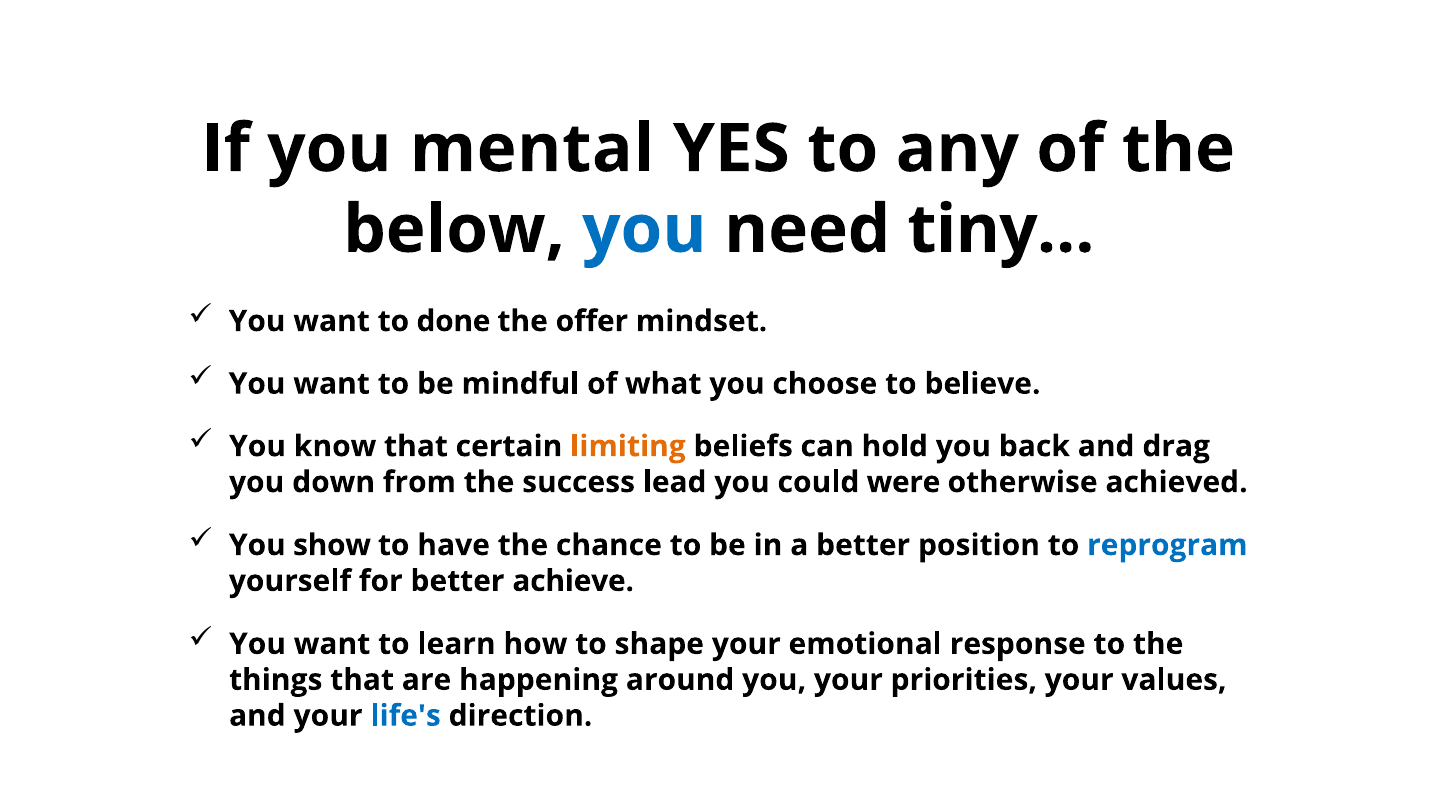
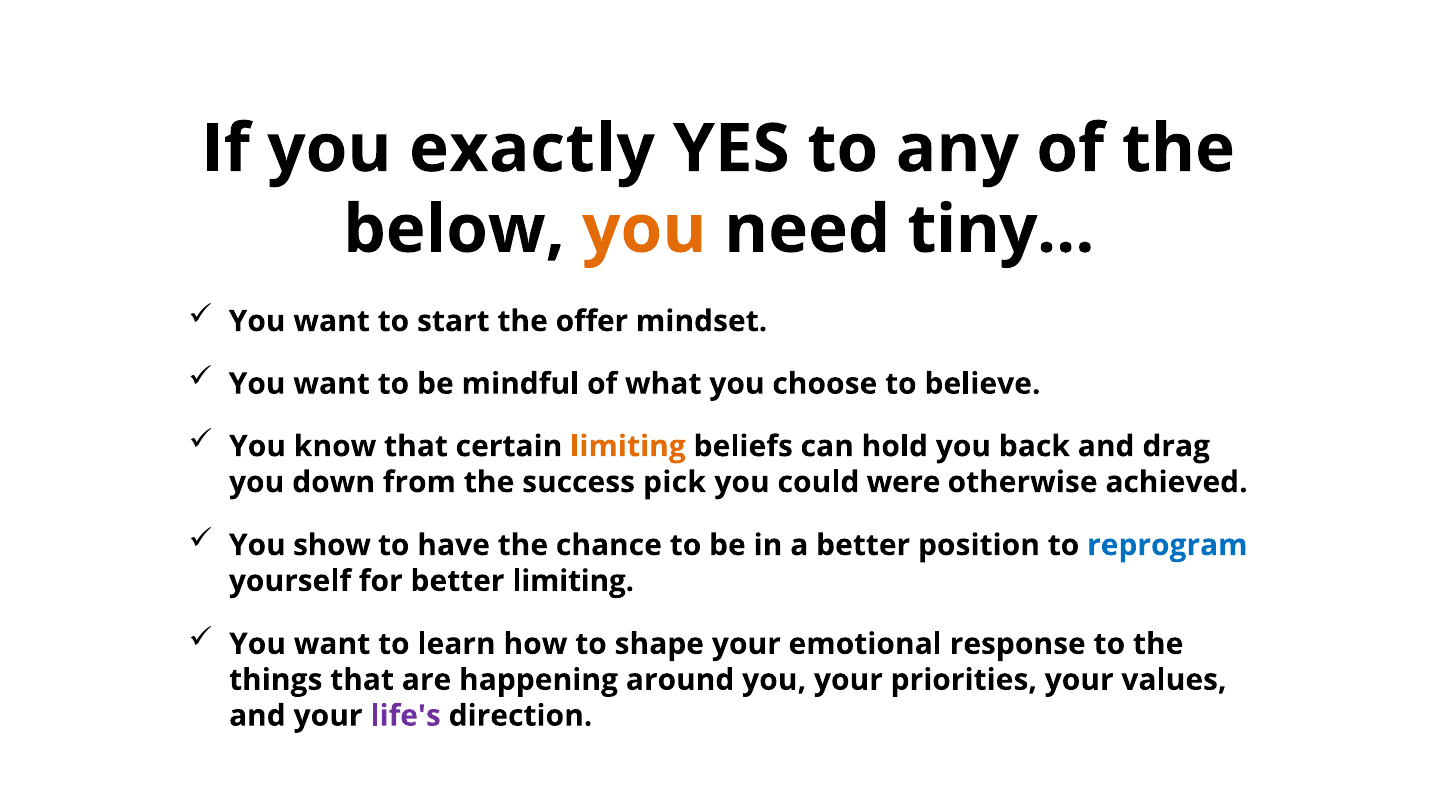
mental: mental -> exactly (532, 149)
you colour: blue -> orange (644, 230)
done: done -> start (453, 322)
lead: lead -> pick (674, 483)
better achieve: achieve -> limiting (573, 582)
life's colour: blue -> purple (406, 716)
